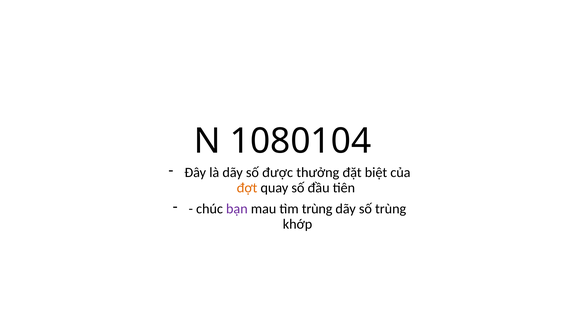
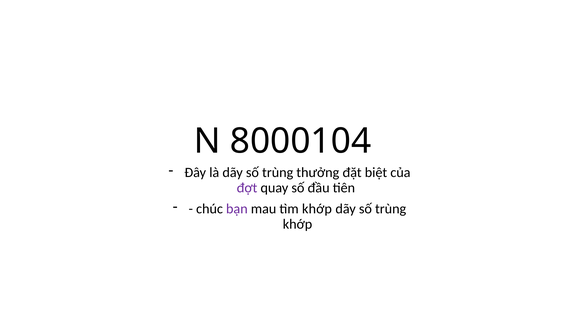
1080104: 1080104 -> 8000104 (301, 141)
là dãy số được: được -> trùng (278, 172)
đợt colour: orange -> purple (247, 188)
tìm trùng: trùng -> khớp (317, 209)
